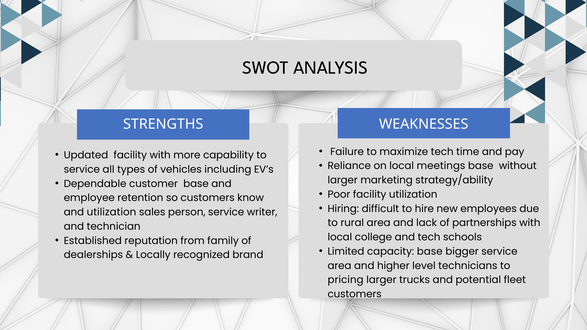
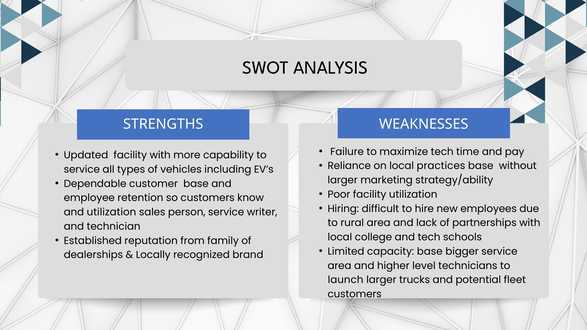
meetings: meetings -> practices (441, 166)
pricing: pricing -> launch (346, 280)
